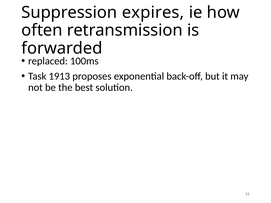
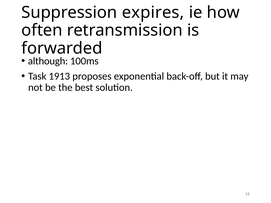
replaced: replaced -> although (48, 61)
